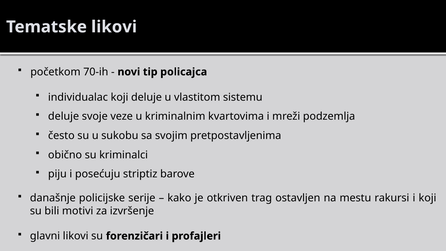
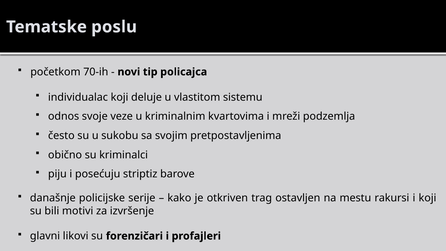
Tematske likovi: likovi -> poslu (114, 27)
deluje: deluje -> odnos (64, 116)
